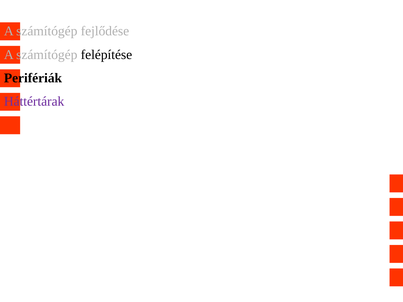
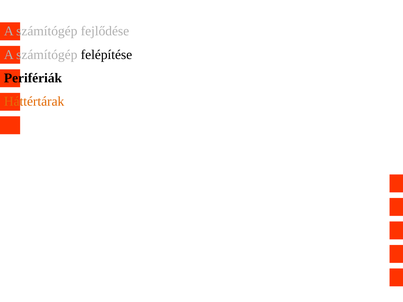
Háttértárak colour: purple -> orange (34, 102)
